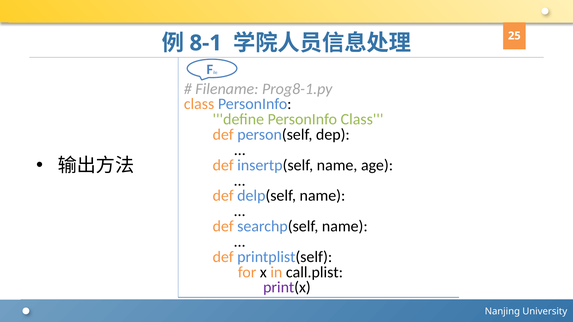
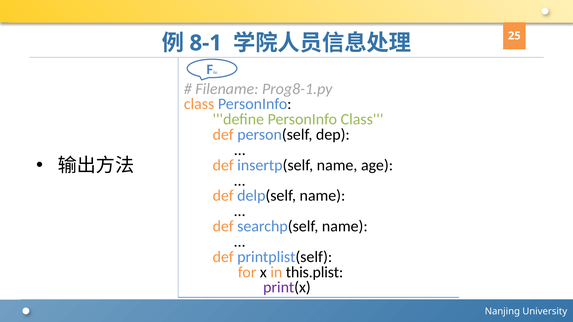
call.plist: call.plist -> this.plist (315, 272)
